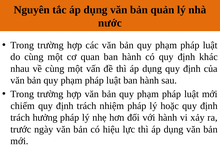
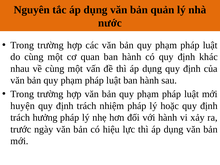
chiếm: chiếm -> huyện (23, 106)
